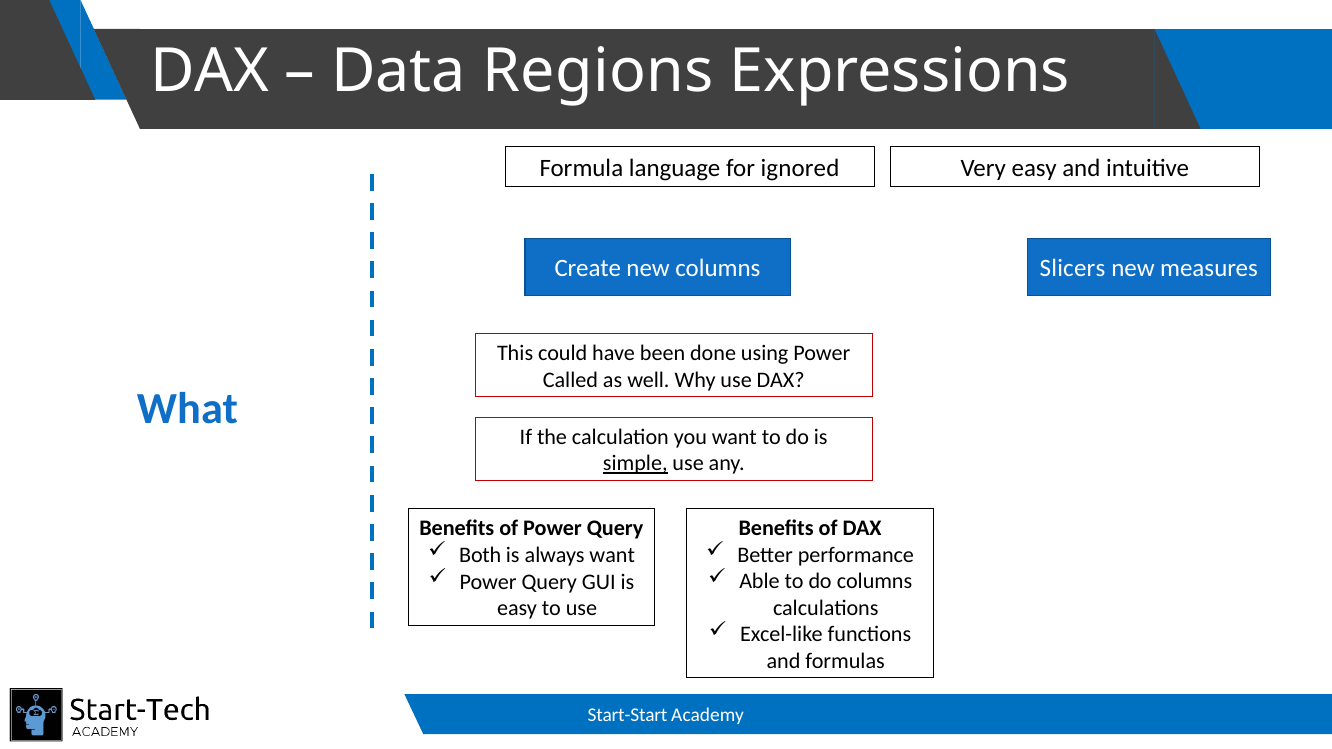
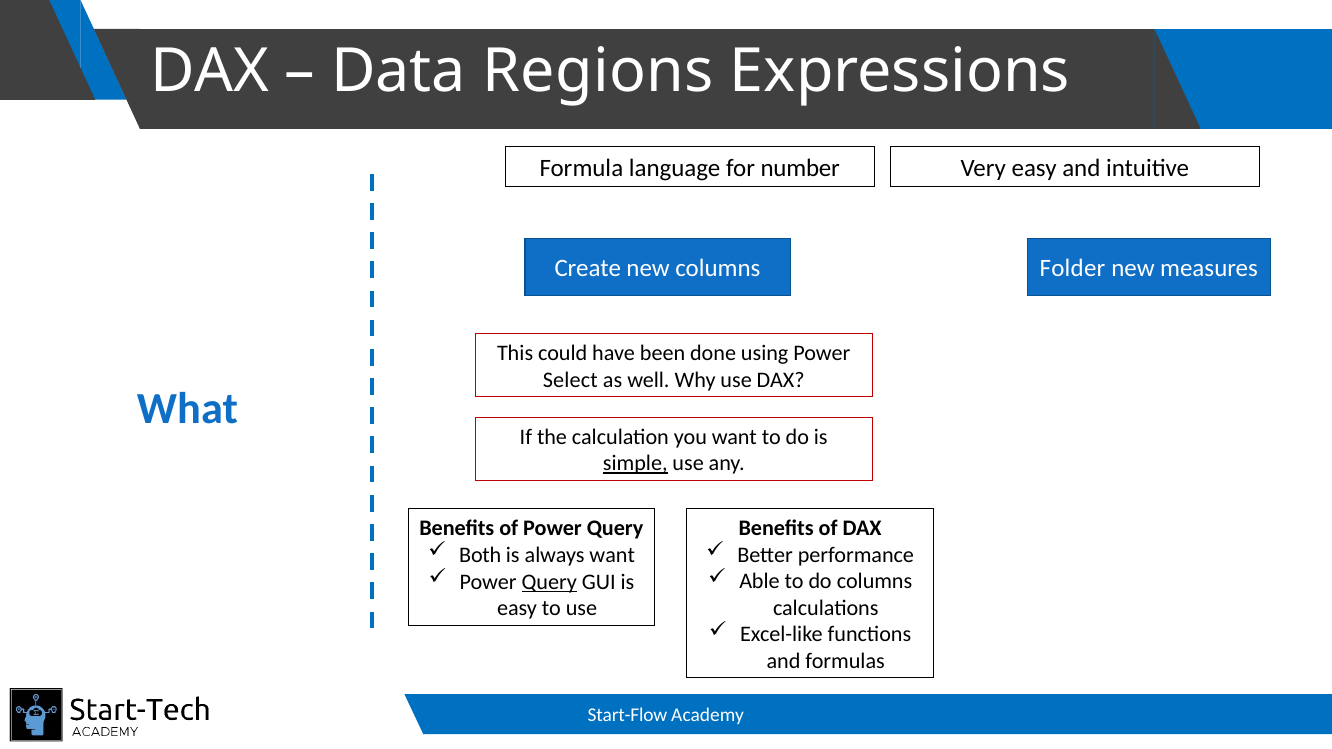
ignored: ignored -> number (800, 168)
Slicers: Slicers -> Folder (1072, 269)
Called: Called -> Select (570, 380)
Query underline: none -> present (549, 582)
Start-Start: Start-Start -> Start-Flow (628, 716)
